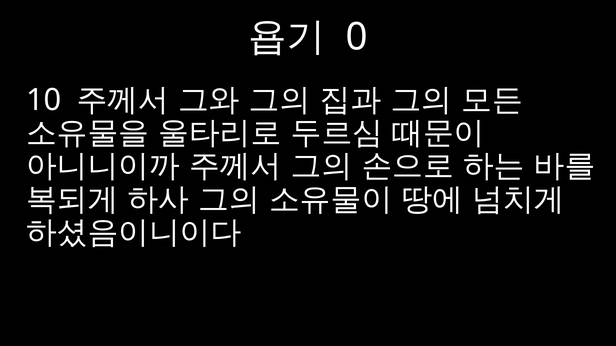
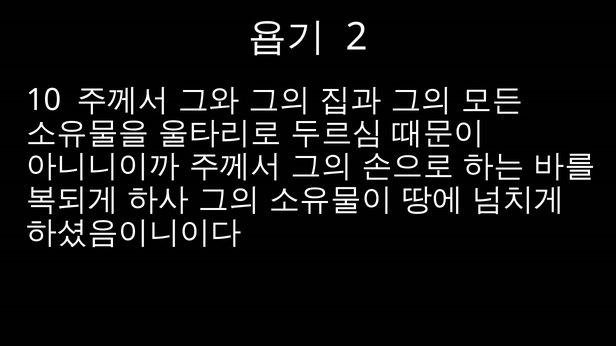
0: 0 -> 2 (357, 37)
